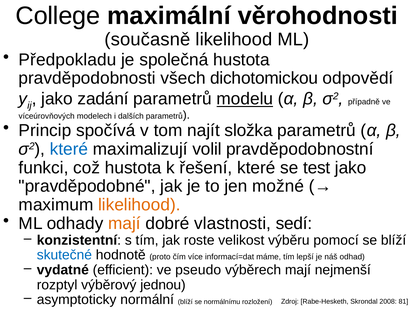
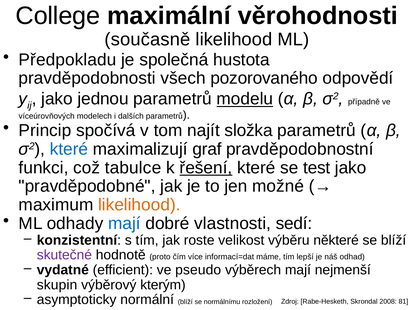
dichotomickou: dichotomickou -> pozorovaného (264, 78)
zadání: zadání -> jednou (103, 99)
volil: volil -> graf (207, 149)
což hustota: hustota -> tabulce (133, 168)
řešení underline: none -> present (206, 168)
mají colour: orange -> blue (124, 224)
pomocí: pomocí -> některé (336, 241)
skutečné colour: blue -> purple (64, 256)
rozptyl: rozptyl -> skupin (57, 285)
jednou: jednou -> kterým (163, 285)
